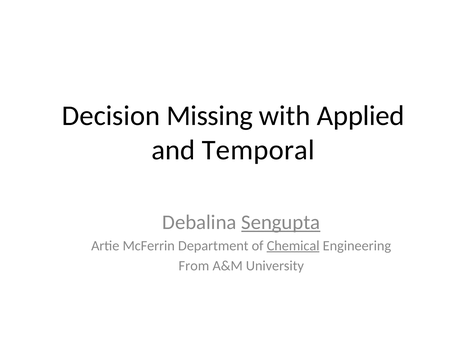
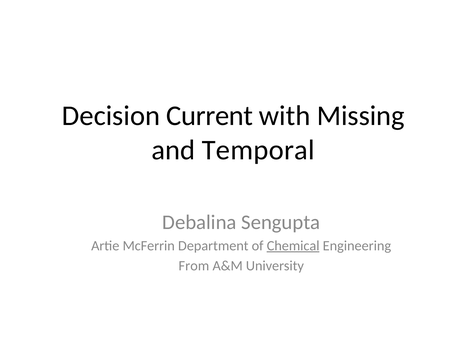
Missing: Missing -> Current (210, 116)
Applied: Applied -> Missing (361, 116)
Sengupta underline: present -> none (281, 223)
